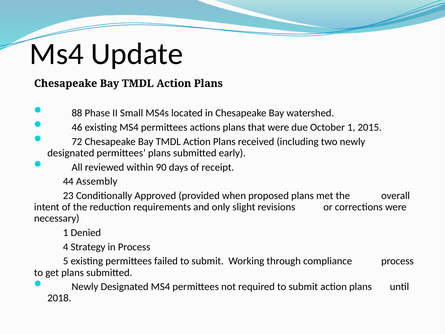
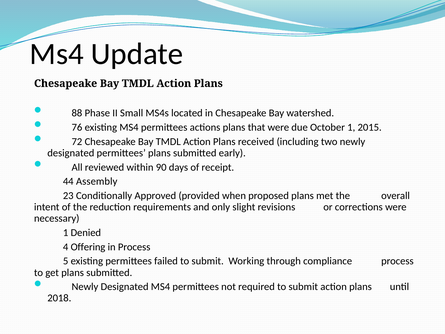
46: 46 -> 76 (77, 127)
Strategy: Strategy -> Offering (88, 247)
